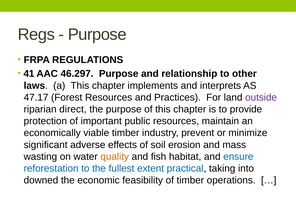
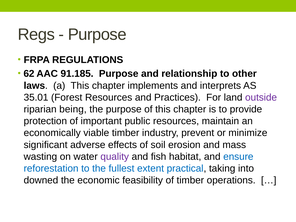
41: 41 -> 62 (29, 74)
46.297: 46.297 -> 91.185 (77, 74)
47.17: 47.17 -> 35.01 (36, 97)
direct: direct -> being (73, 109)
quality colour: orange -> purple (115, 157)
